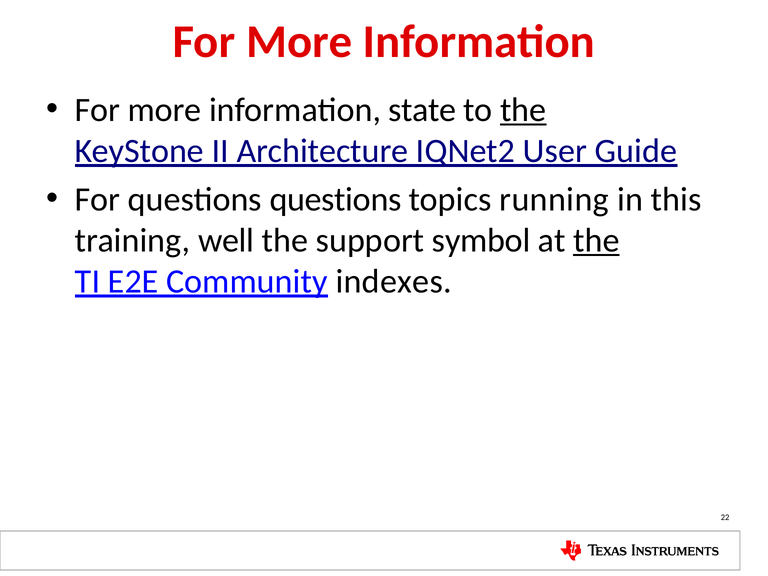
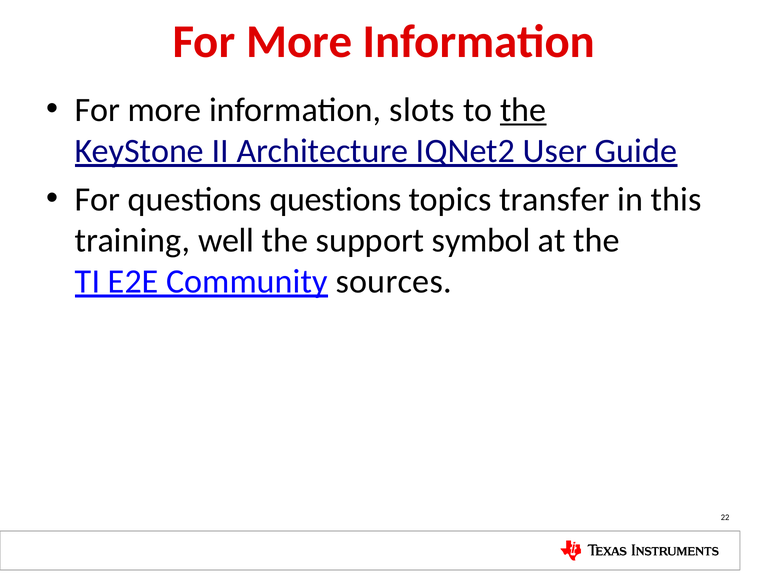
state: state -> slots (422, 110)
running: running -> transfer (554, 199)
the underline: present -> none (596, 240)
indexes: indexes -> sources (394, 281)
